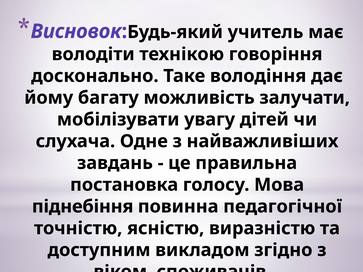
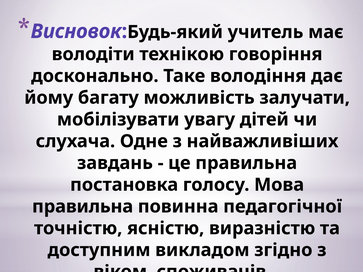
піднебіння: піднебіння -> правильна (83, 207)
